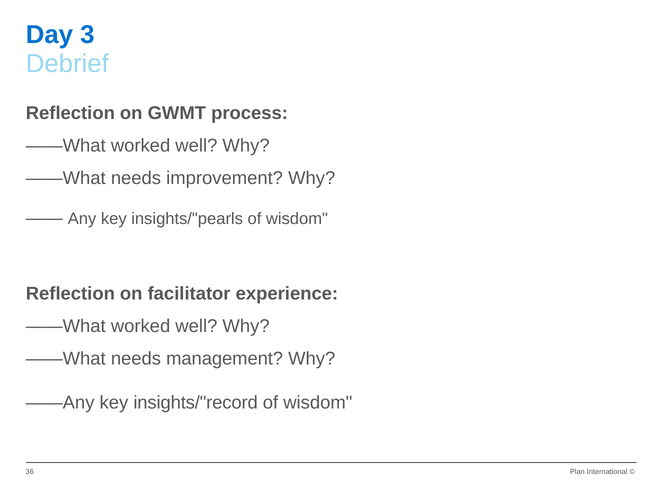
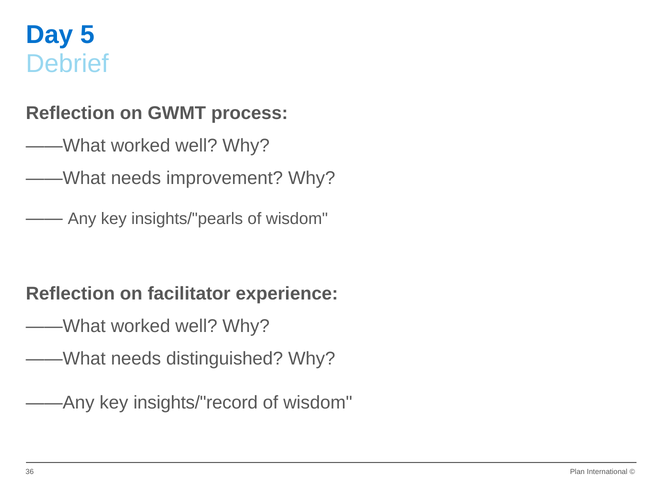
3: 3 -> 5 (87, 35)
management: management -> distinguished (225, 359)
